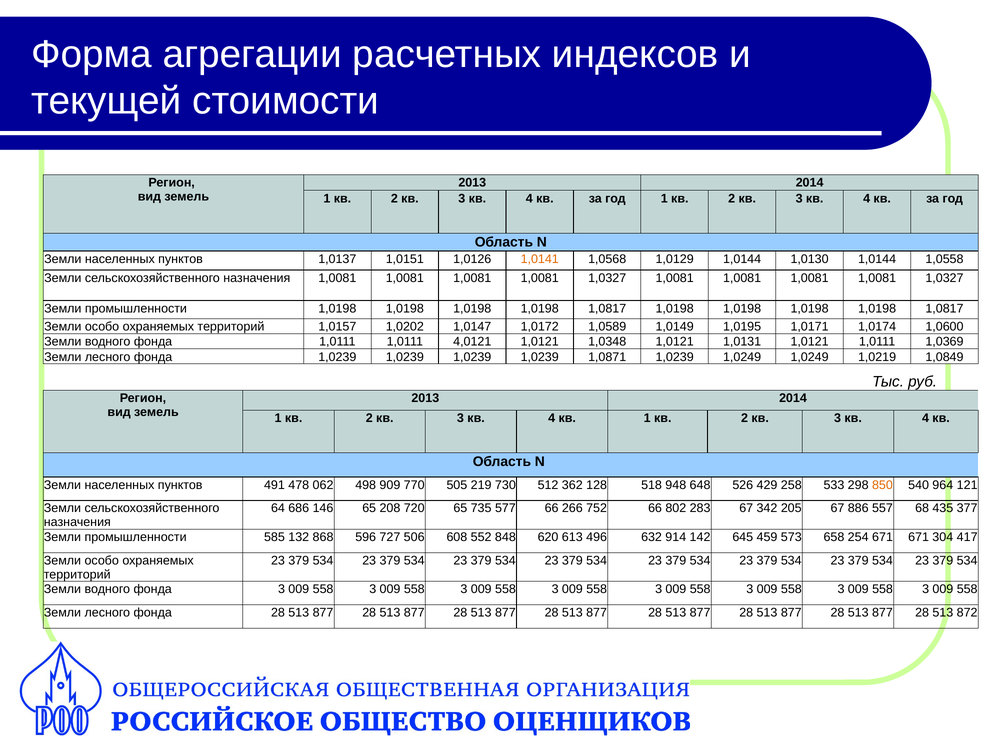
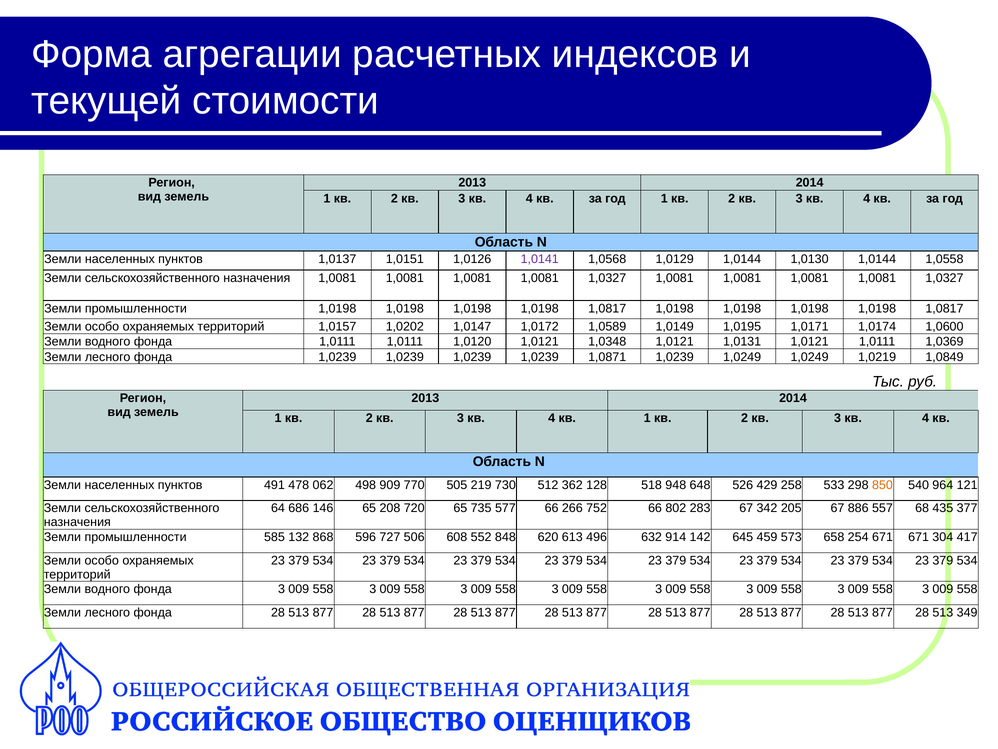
1,0141 colour: orange -> purple (540, 259)
4,0121: 4,0121 -> 1,0120 (472, 342)
872: 872 -> 349 (967, 612)
